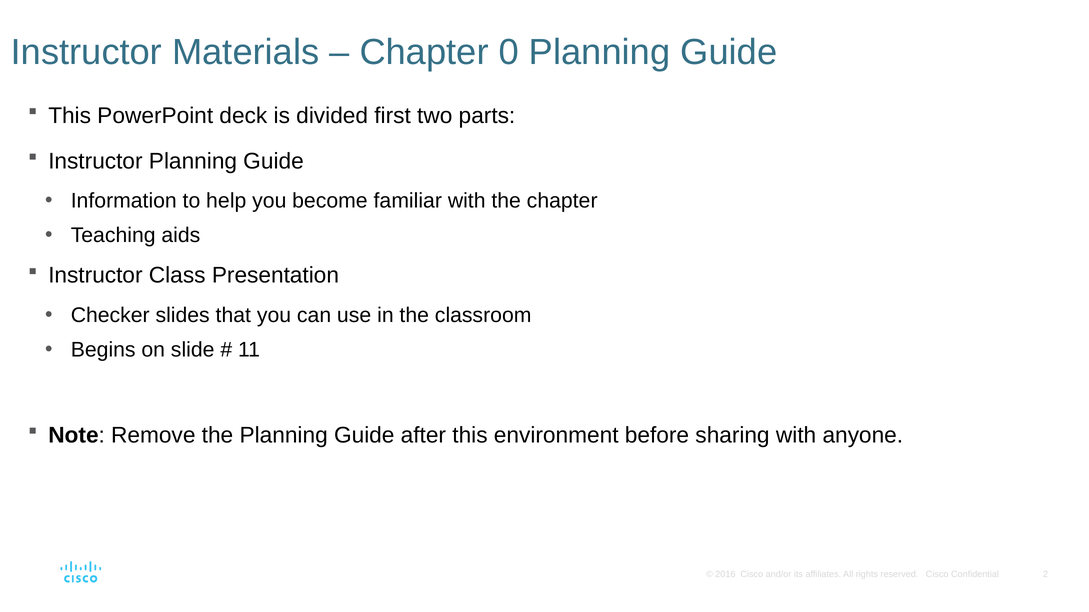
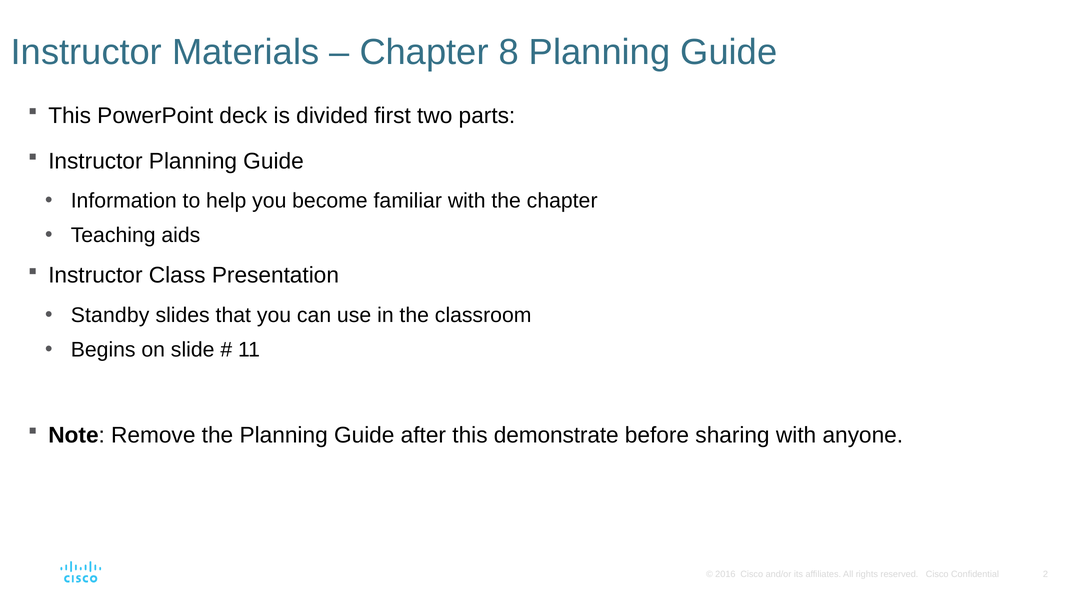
0: 0 -> 8 (509, 53)
Checker: Checker -> Standby (110, 315)
environment: environment -> demonstrate (556, 435)
